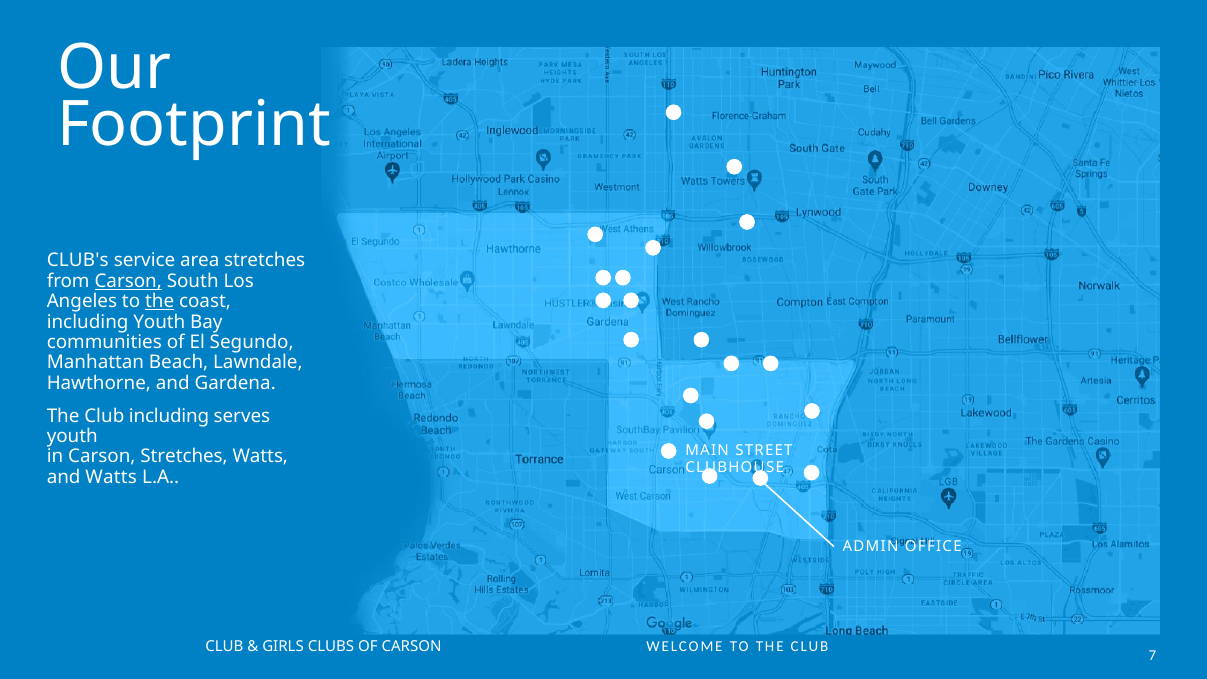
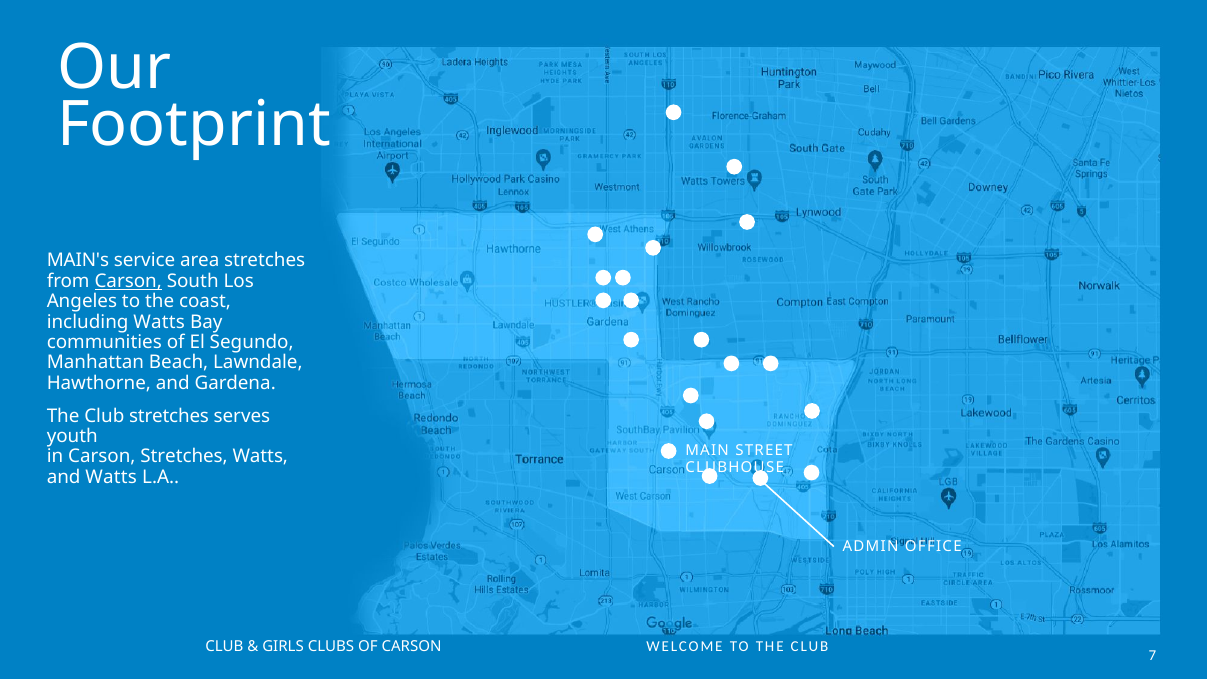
CLUB's: CLUB's -> MAIN's (78, 261)
the underline: present -> none (160, 301)
including Youth: Youth -> Watts (159, 322)
Club including: including -> stretches (169, 416)
